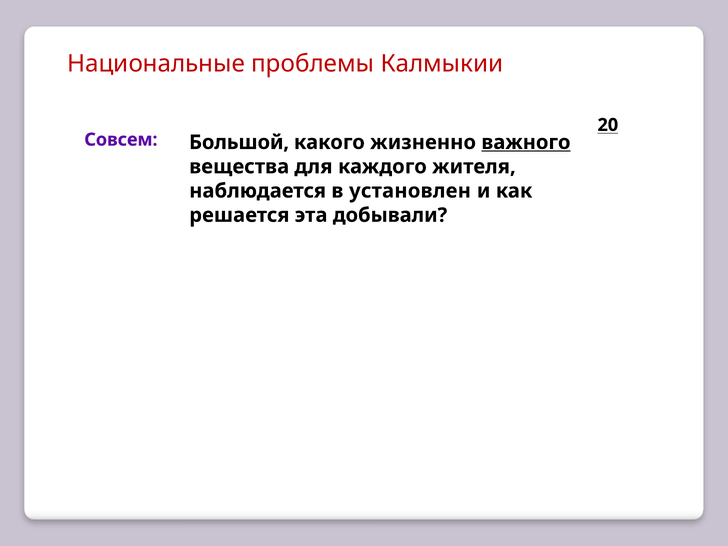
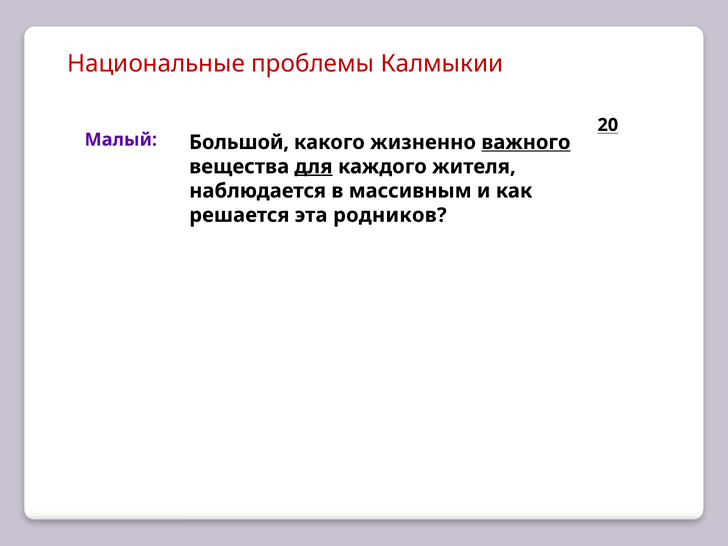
Совсем: Совсем -> Малый (121, 140)
для underline: none -> present (314, 167)
установлен: установлен -> массивным (410, 191)
добывали: добывали -> родников (390, 215)
